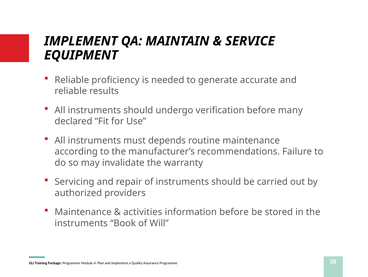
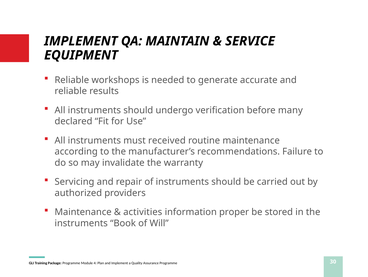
proficiency: proficiency -> workshops (116, 80)
depends: depends -> received (167, 140)
information before: before -> proper (234, 212)
